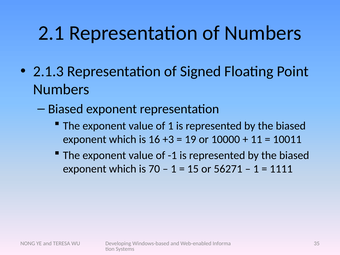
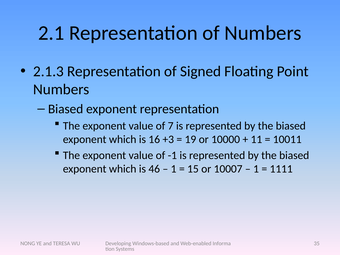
of 1: 1 -> 7 (171, 126)
70: 70 -> 46 (154, 169)
56271: 56271 -> 10007 (228, 169)
